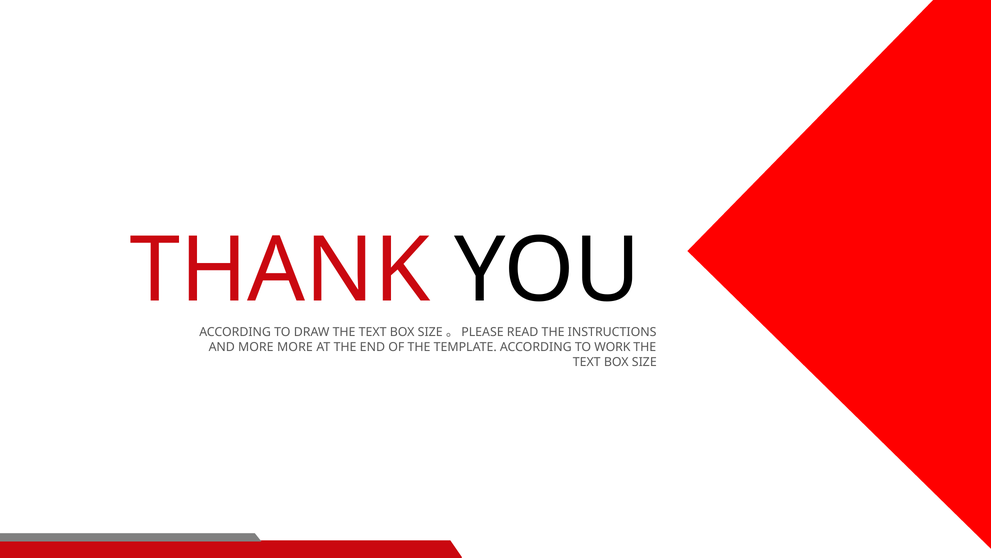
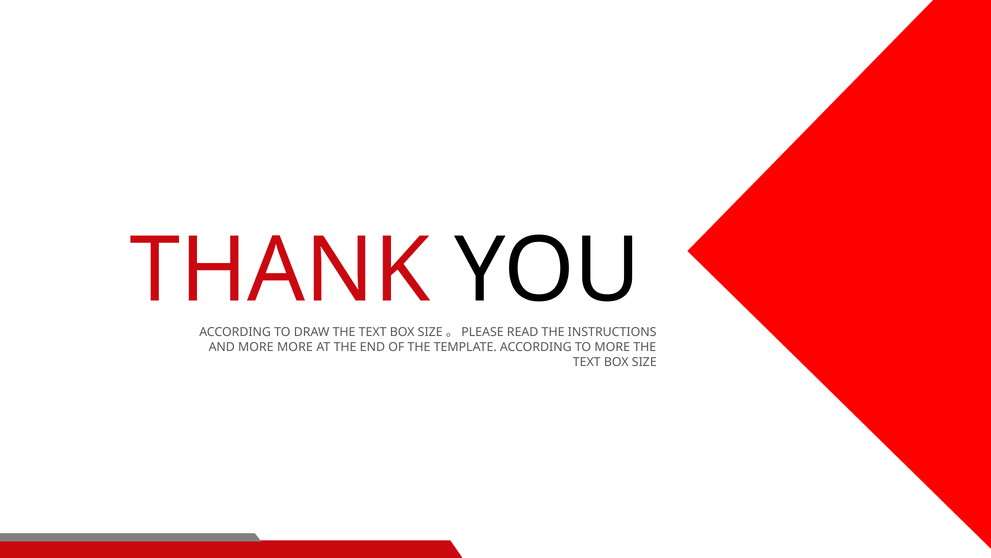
TO WORK: WORK -> MORE (612, 347)
